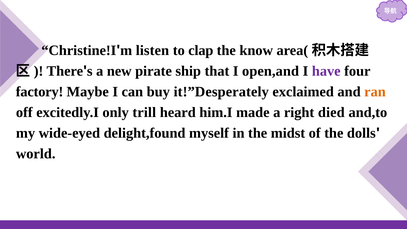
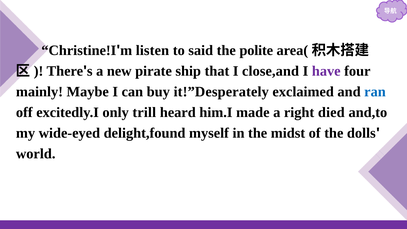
clap: clap -> said (201, 50)
know: know -> polite (256, 50)
open,and: open,and -> close,and (271, 71)
factory: factory -> mainly (39, 92)
ran colour: orange -> blue (375, 92)
